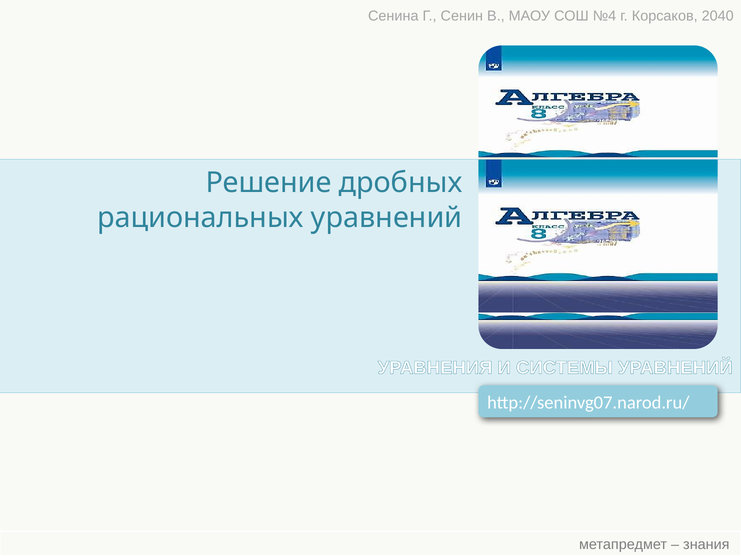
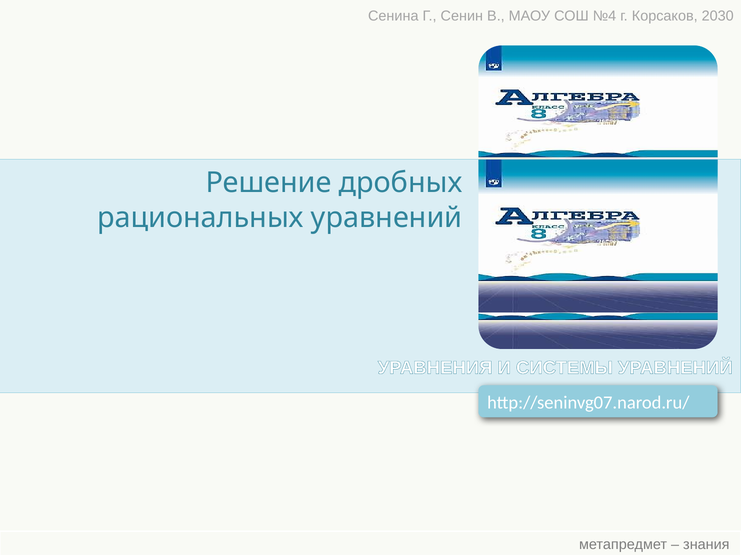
2040: 2040 -> 2030 (718, 16)
